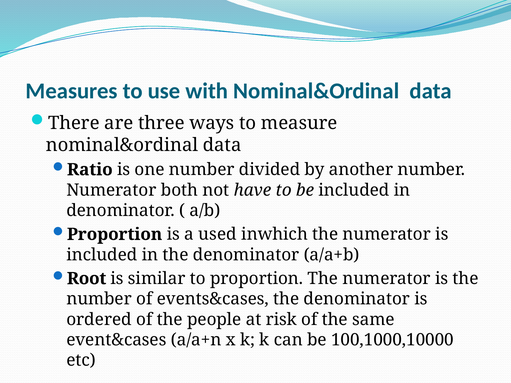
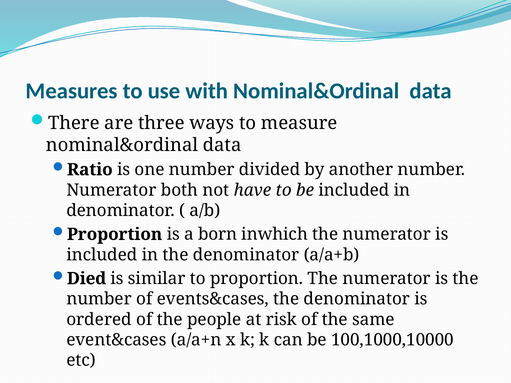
used: used -> born (218, 234)
Root: Root -> Died (87, 279)
